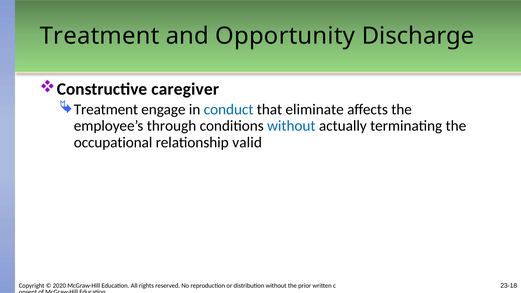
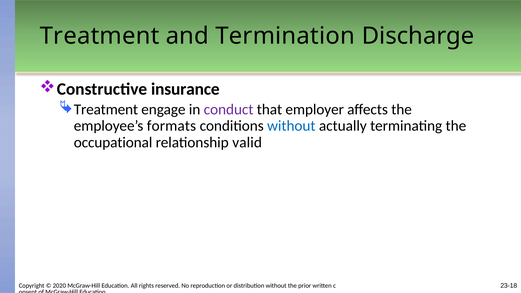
Opportunity: Opportunity -> Termination (285, 36)
caregiver: caregiver -> insurance (185, 89)
conduct colour: blue -> purple (229, 110)
eliminate: eliminate -> employer (315, 110)
through: through -> formats (171, 126)
